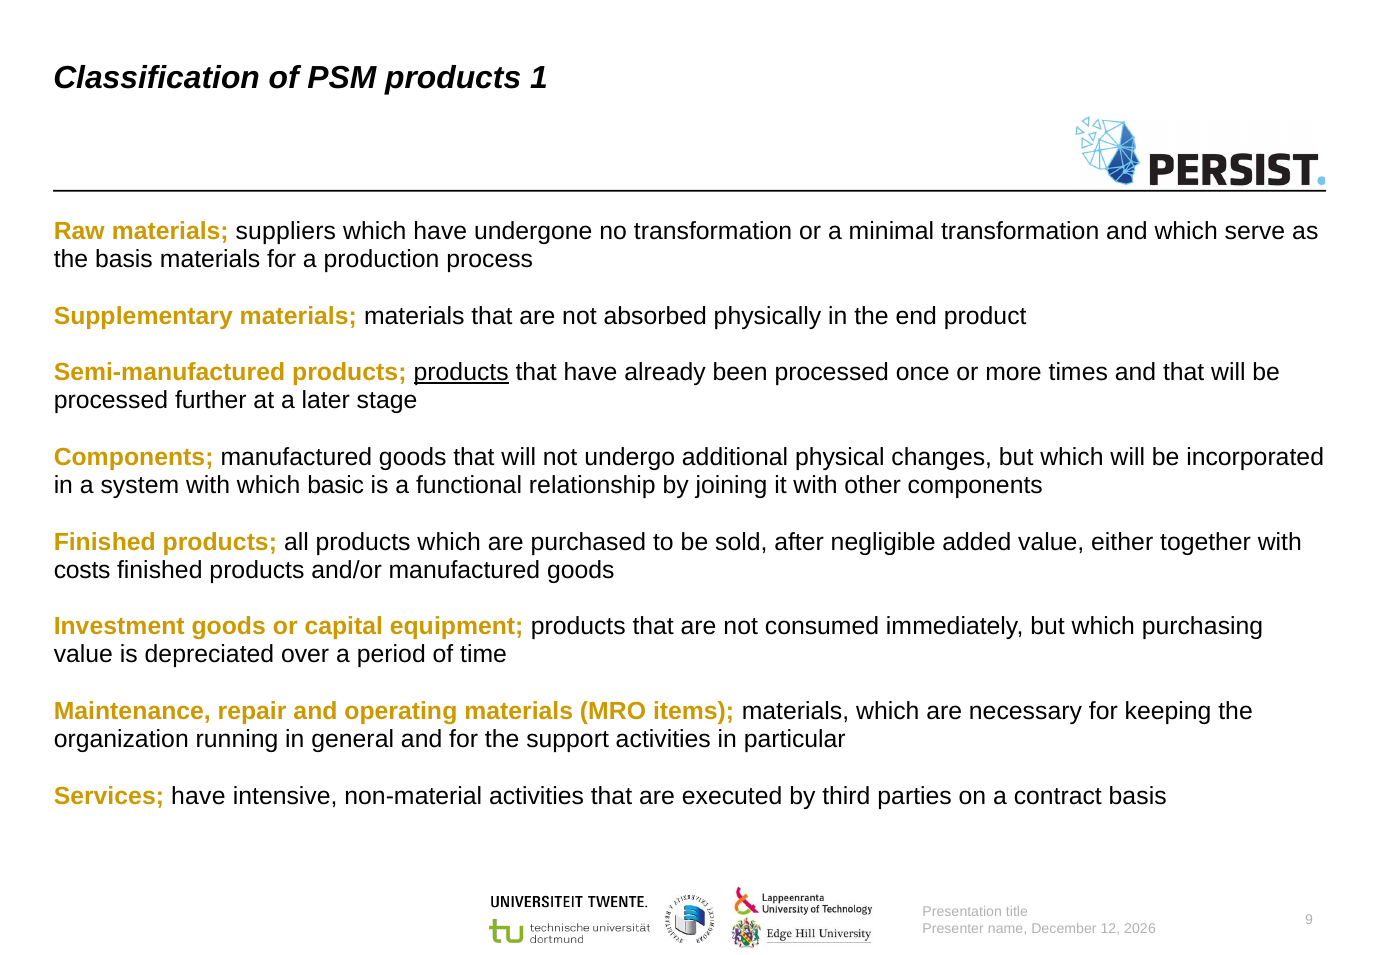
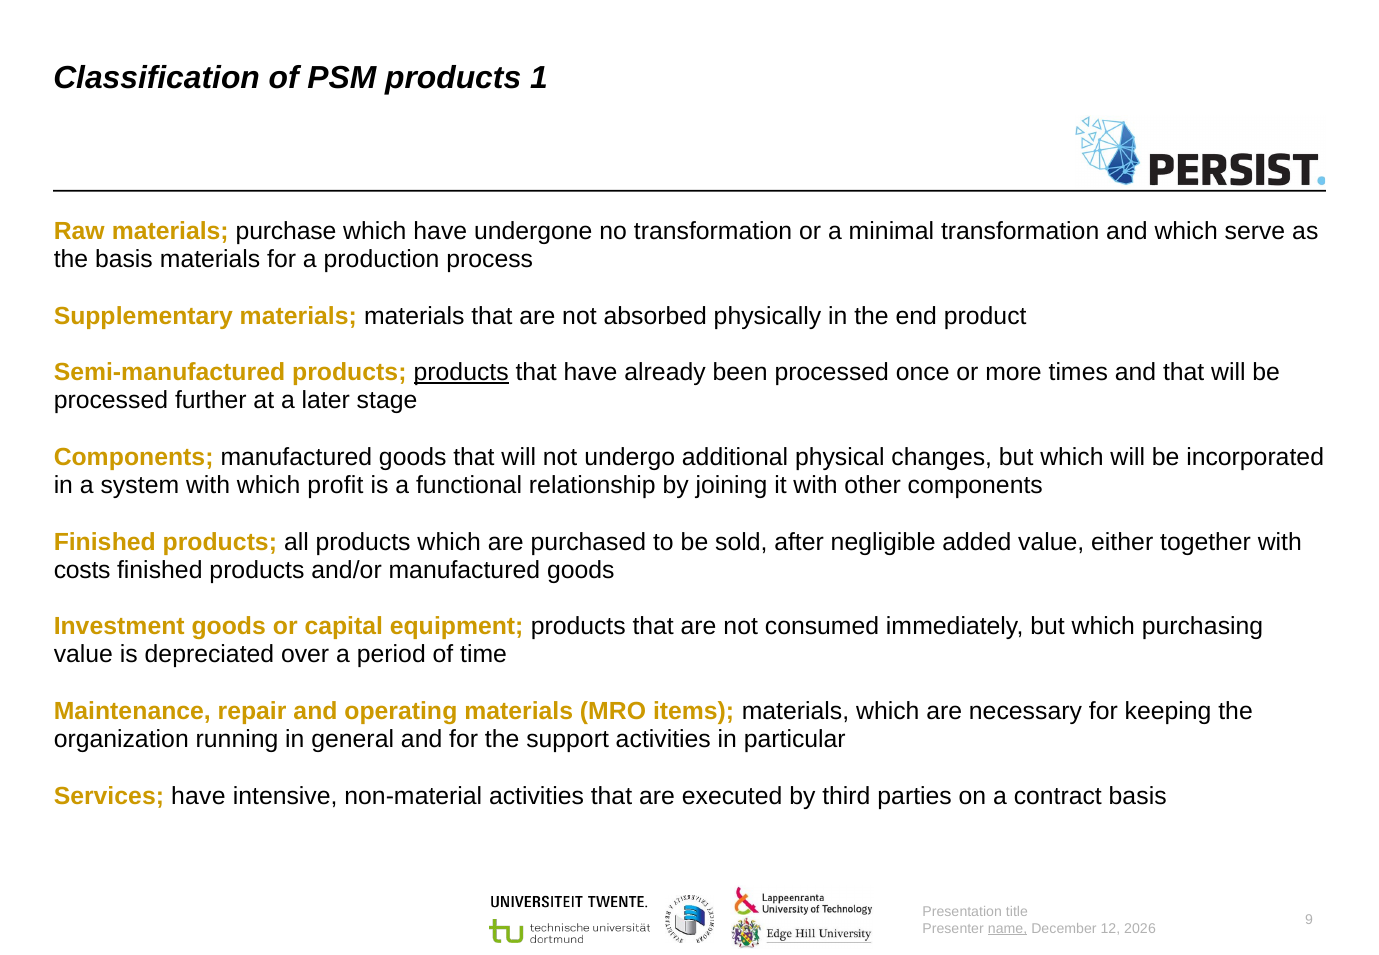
suppliers: suppliers -> purchase (286, 231)
basic: basic -> profit (335, 485)
name underline: none -> present (1008, 928)
